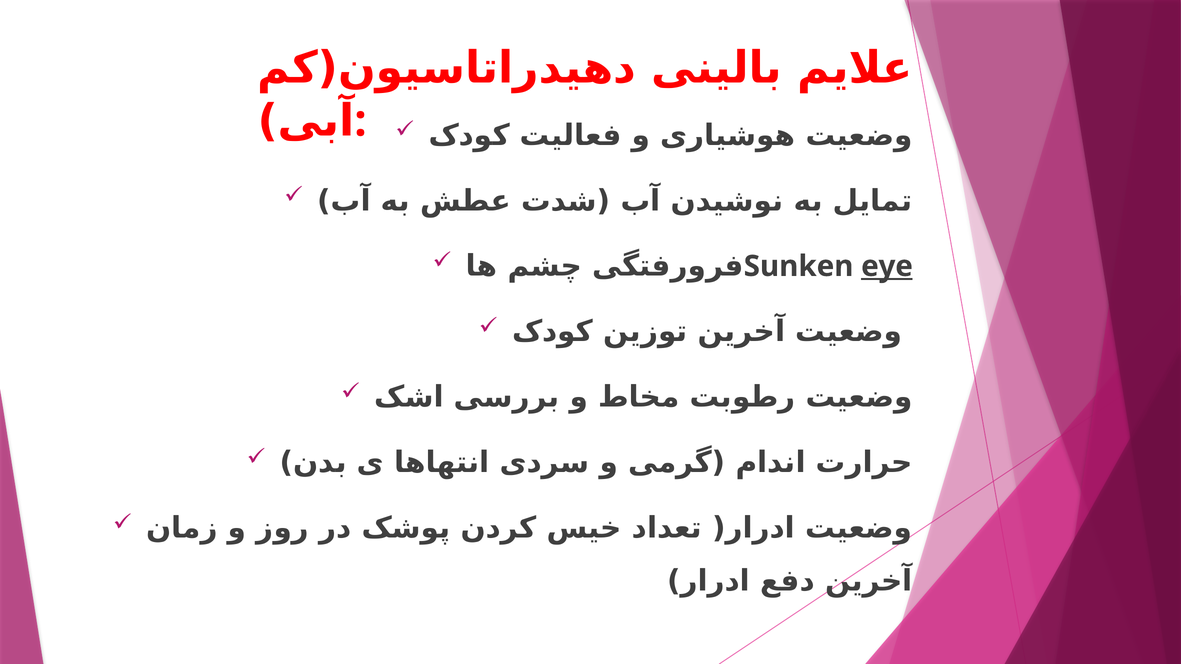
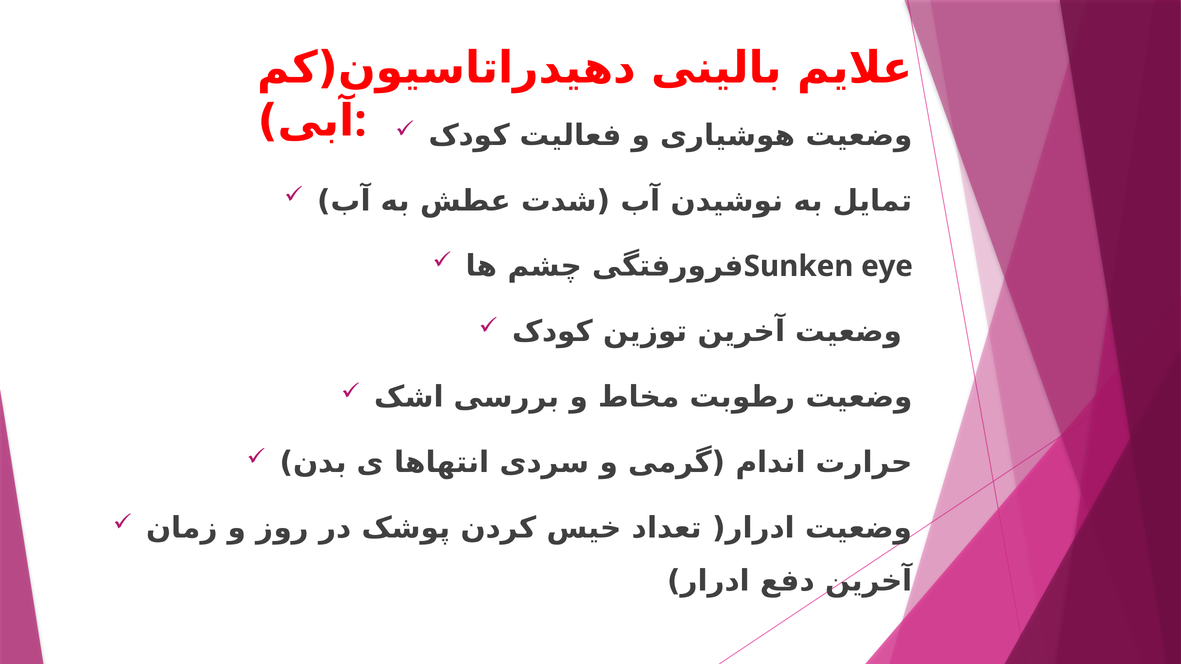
eye underline: present -> none (887, 266)
